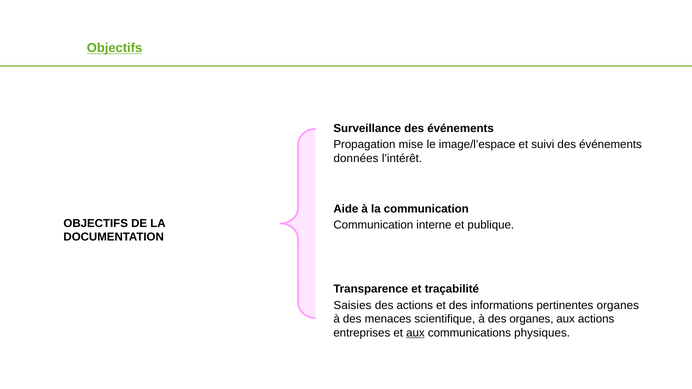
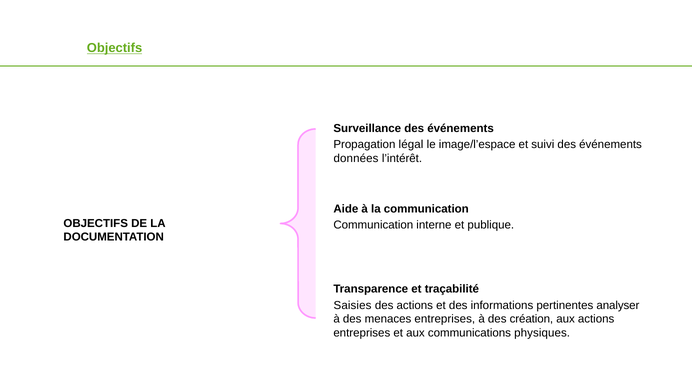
mise: mise -> légal (411, 145)
pertinentes organes: organes -> analyser (618, 305)
menaces scientifique: scientifique -> entreprises (445, 319)
des organes: organes -> création (531, 319)
aux underline: present -> none (415, 333)
